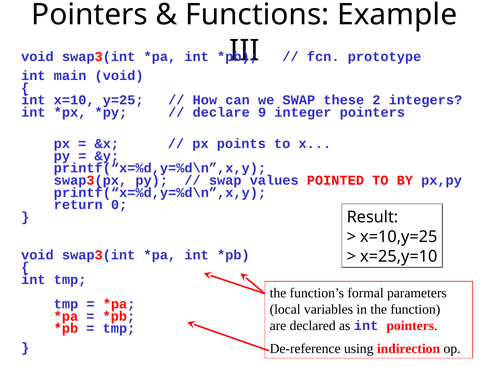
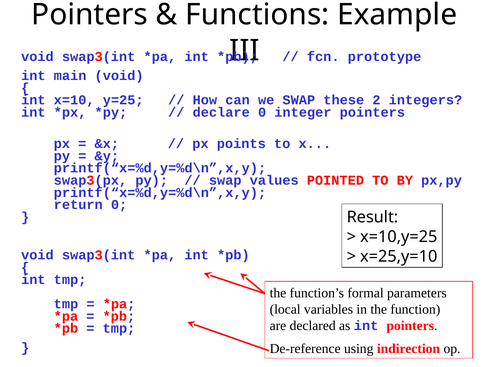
declare 9: 9 -> 0 (262, 112)
